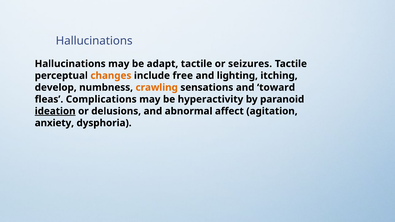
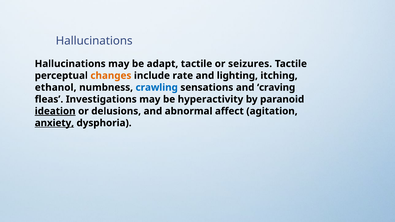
free: free -> rate (183, 76)
develop: develop -> ethanol (56, 88)
crawling colour: orange -> blue (157, 88)
toward: toward -> craving (276, 88)
Complications: Complications -> Investigations (101, 99)
anxiety underline: none -> present (54, 123)
